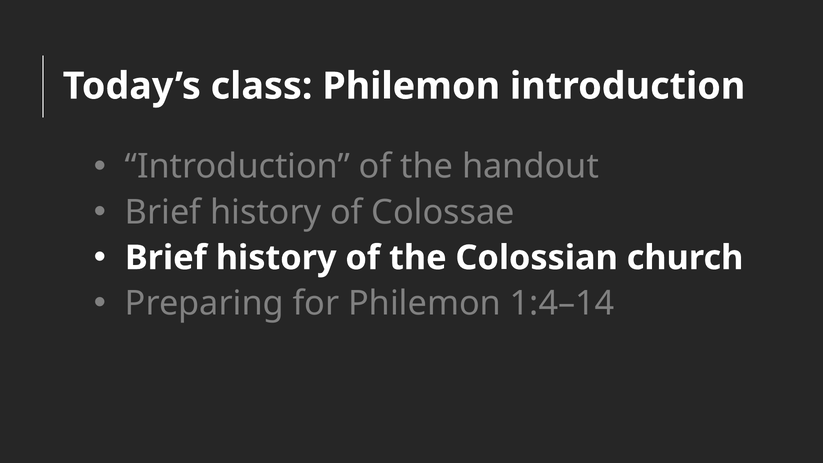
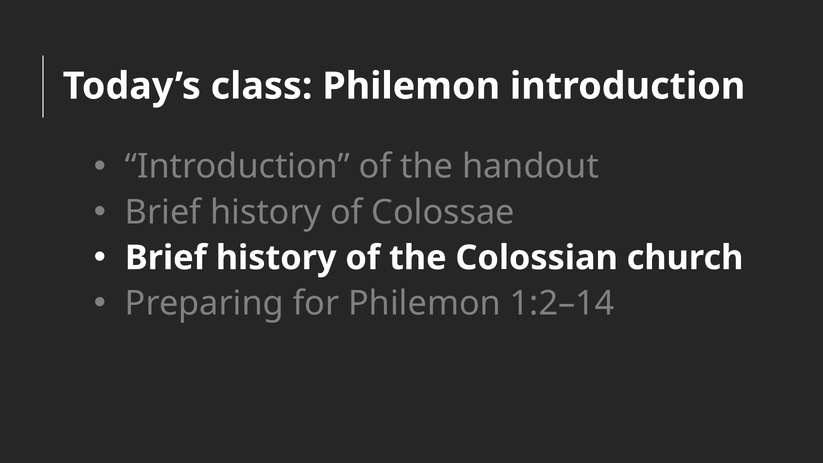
1:4–14: 1:4–14 -> 1:2–14 (562, 303)
